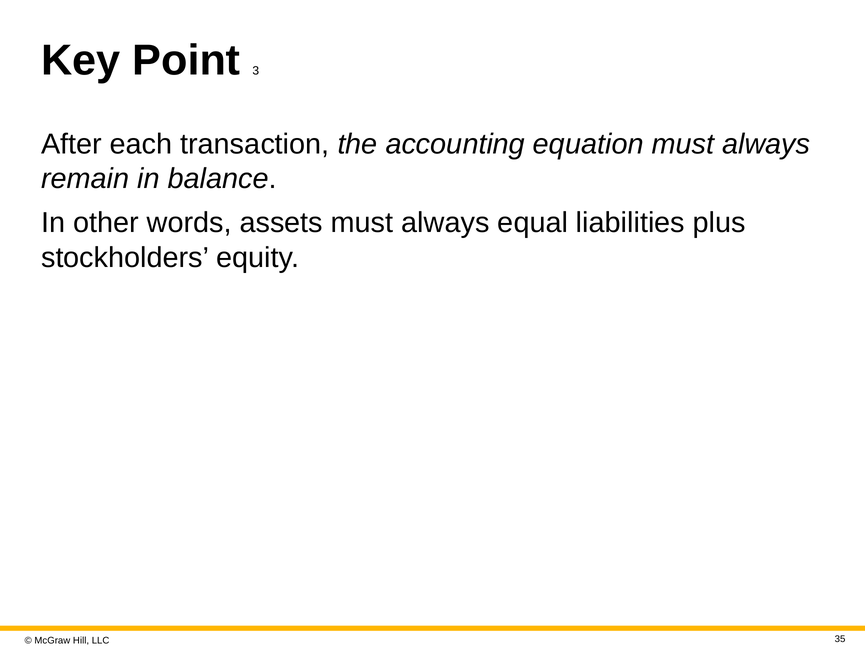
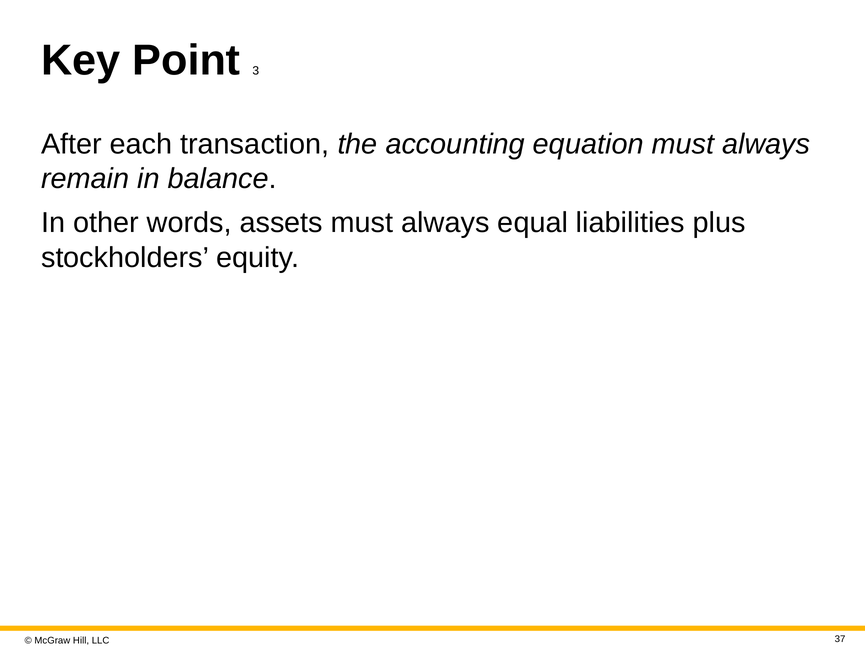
35: 35 -> 37 (840, 640)
